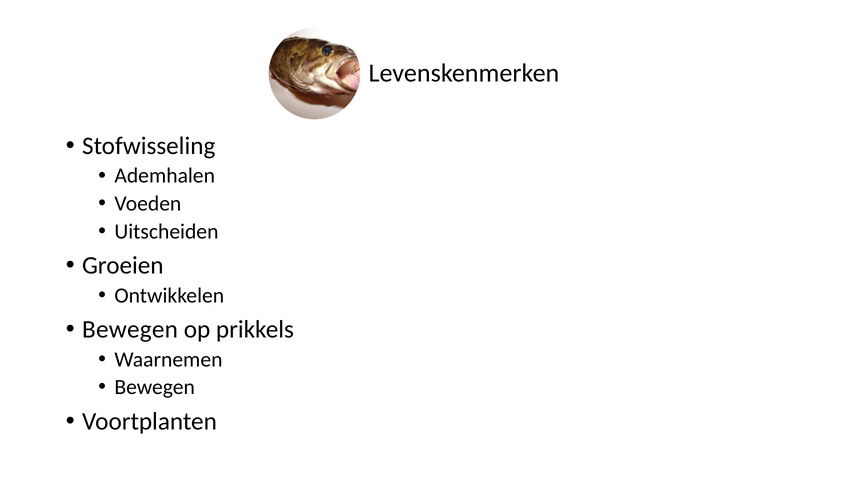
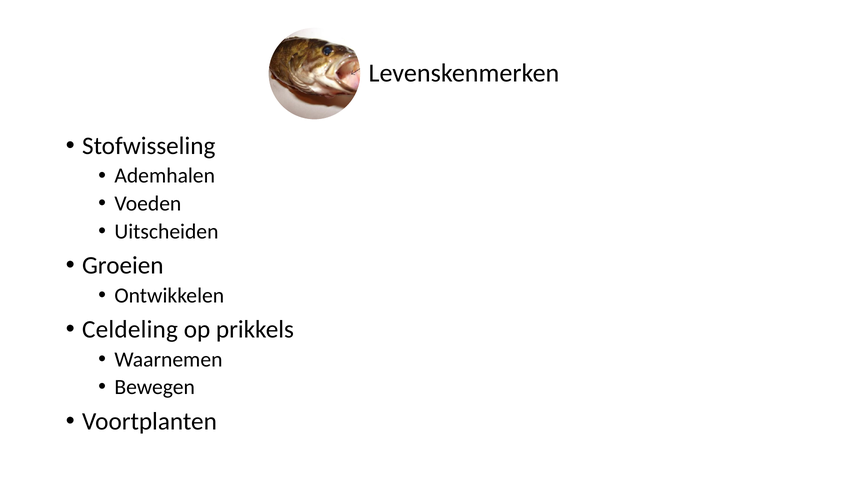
Bewegen: Bewegen -> Celdeling (130, 330)
